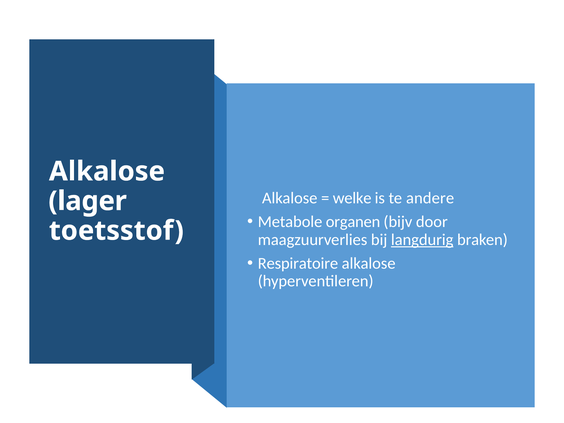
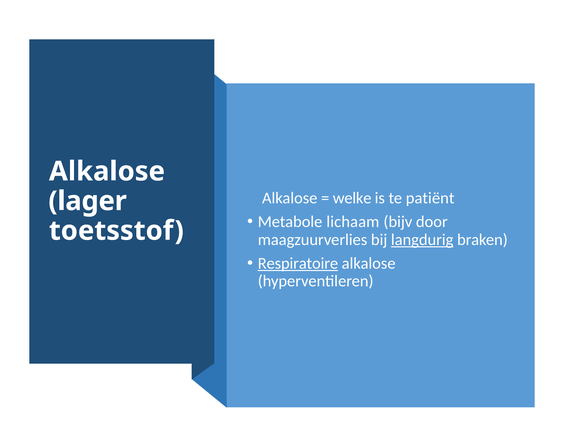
andere: andere -> patiënt (430, 198)
organen: organen -> lichaam (353, 222)
Respiratoire underline: none -> present (298, 263)
